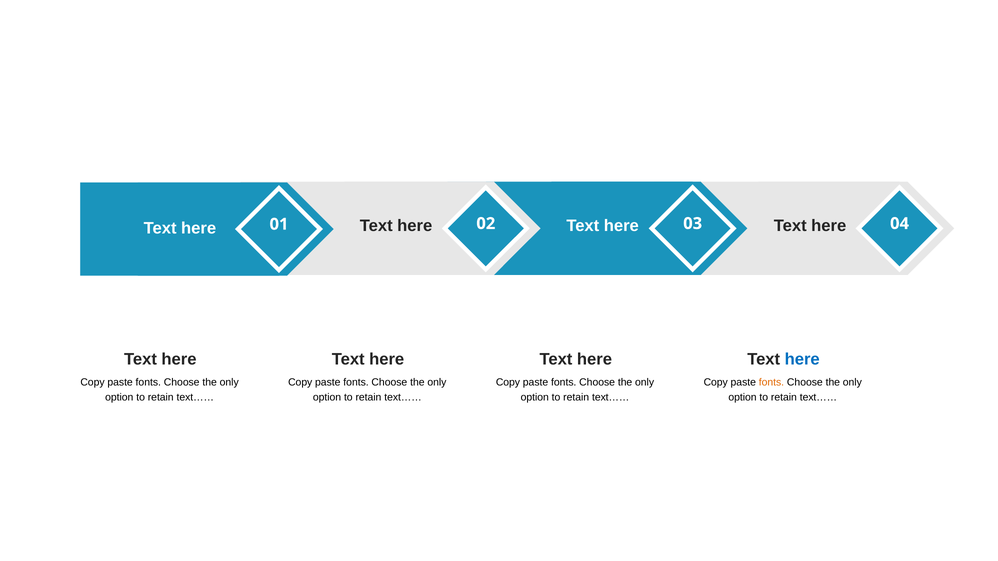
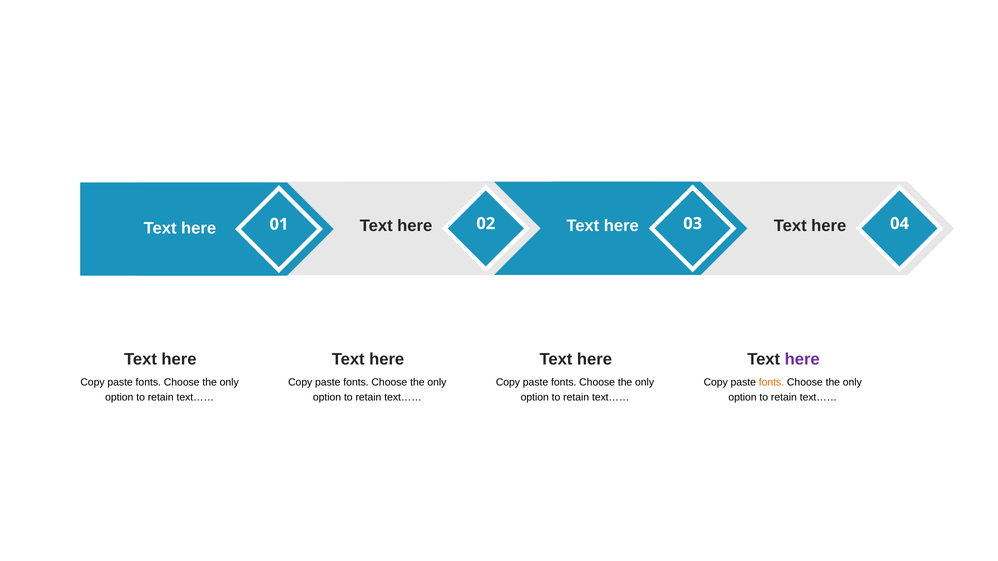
here colour: blue -> purple (802, 360)
